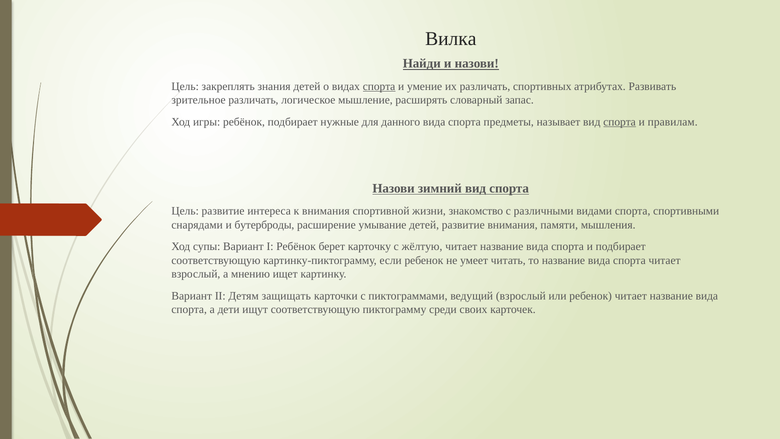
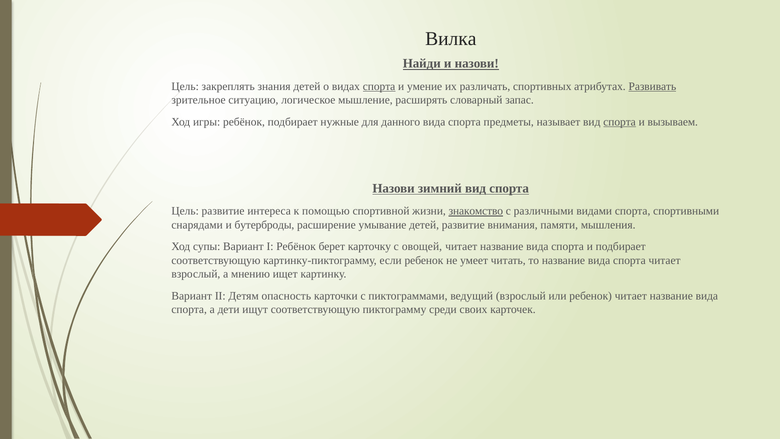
Развивать underline: none -> present (652, 86)
зрительное различать: различать -> ситуацию (253, 100)
правилам: правилам -> вызываем (673, 122)
к внимания: внимания -> помощью (326, 211)
знакомство underline: none -> present (476, 211)
жёлтую: жёлтую -> овощей (422, 246)
защищать: защищать -> опасность (286, 296)
